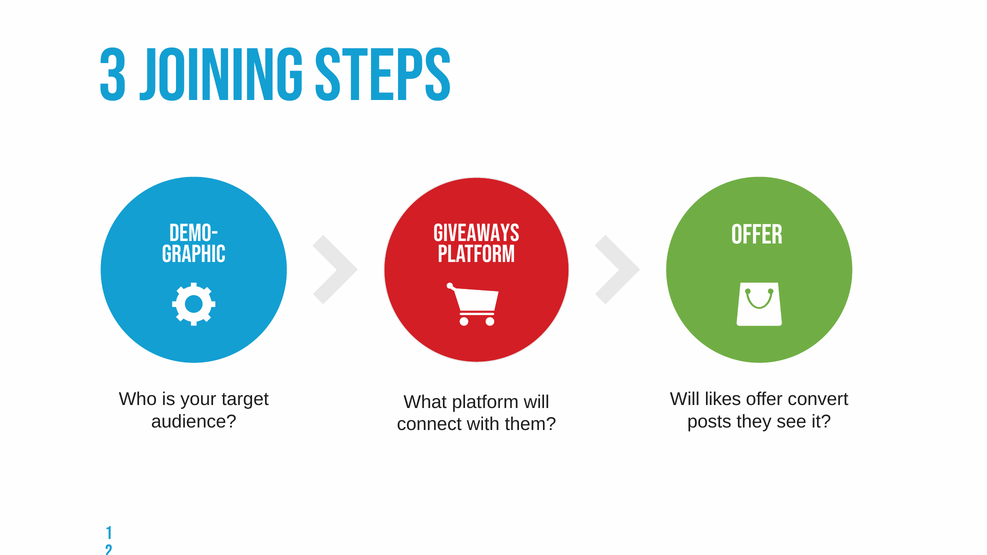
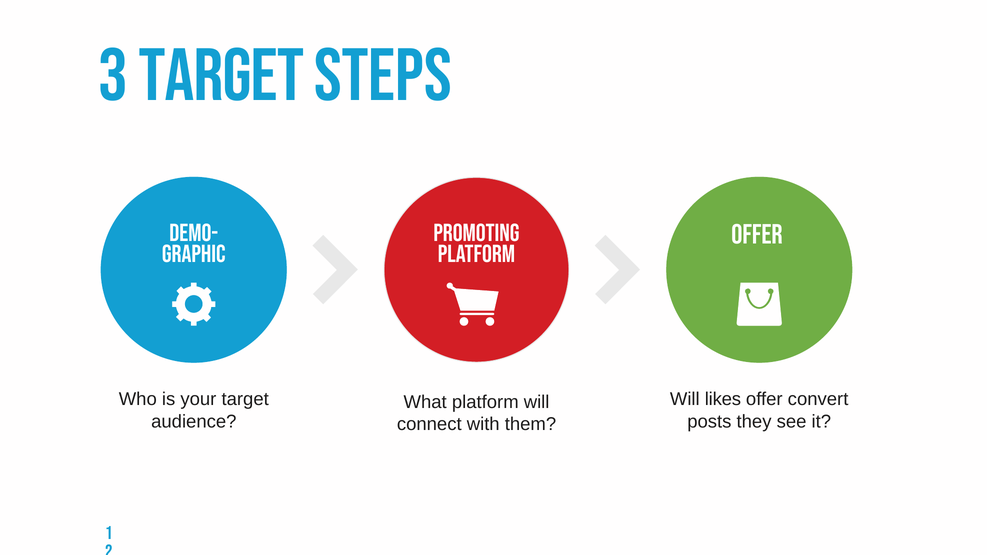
3 joining: joining -> target (221, 76)
Giveaways: Giveaways -> Promoting (476, 233)
